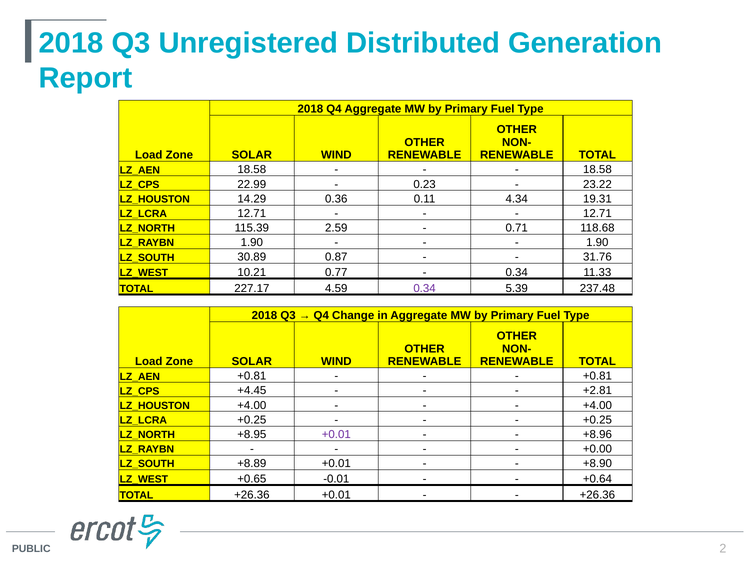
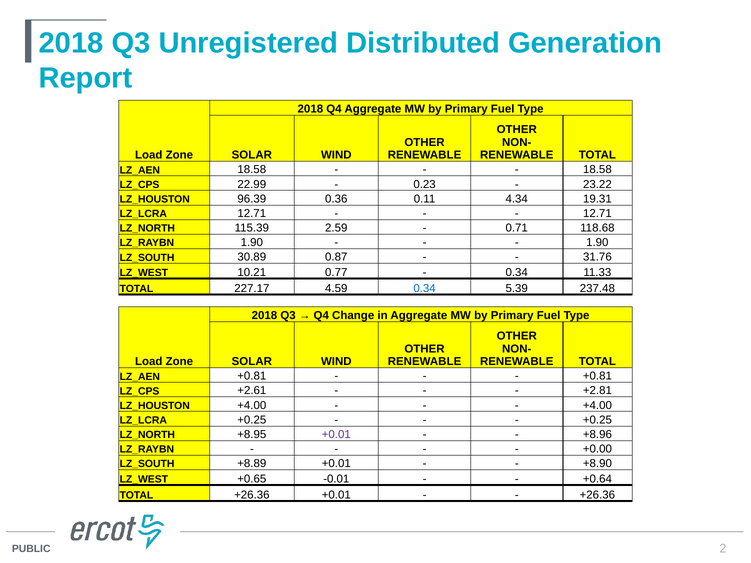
14.29: 14.29 -> 96.39 (252, 199)
0.34 colour: purple -> blue (425, 289)
+4.45: +4.45 -> +2.61 (252, 391)
